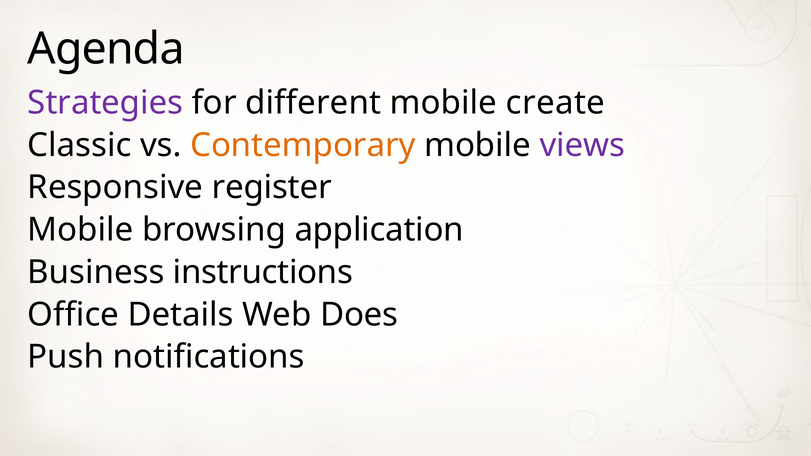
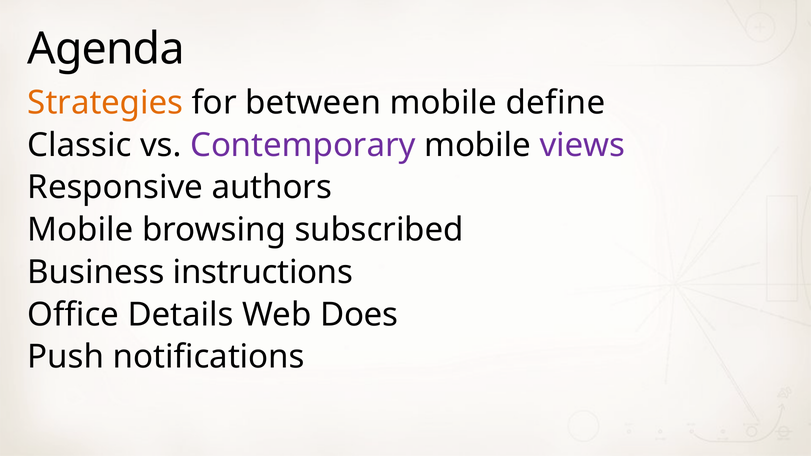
Strategies colour: purple -> orange (105, 103)
different: different -> between (313, 103)
create: create -> define (556, 103)
Contemporary colour: orange -> purple (303, 145)
register: register -> authors (272, 188)
application: application -> subscribed (379, 230)
